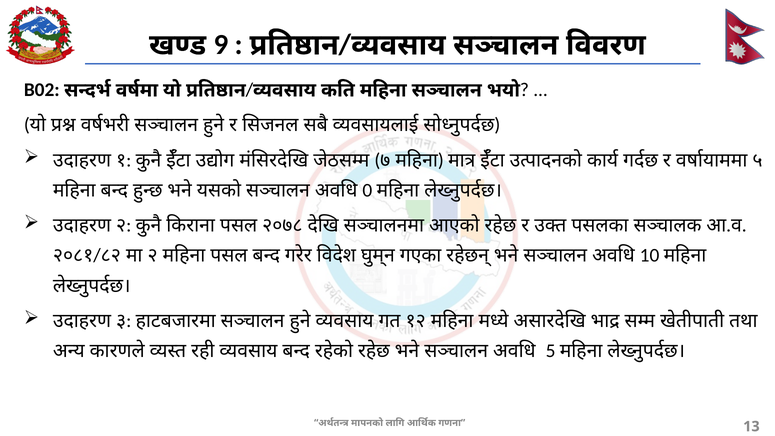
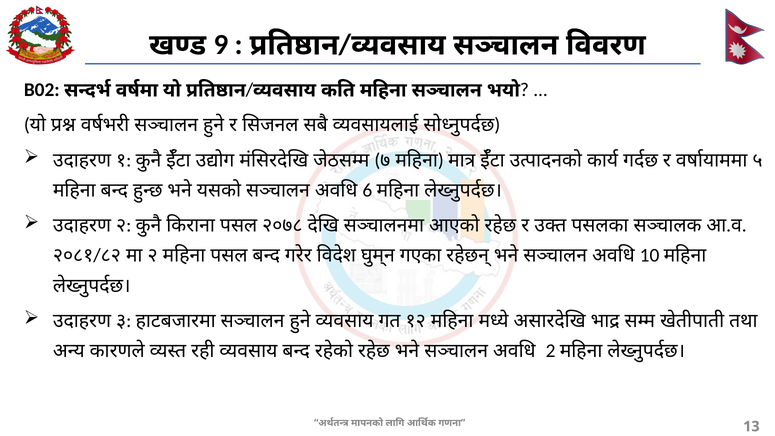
0: 0 -> 6 (367, 190)
5: 5 -> 2 (551, 351)
